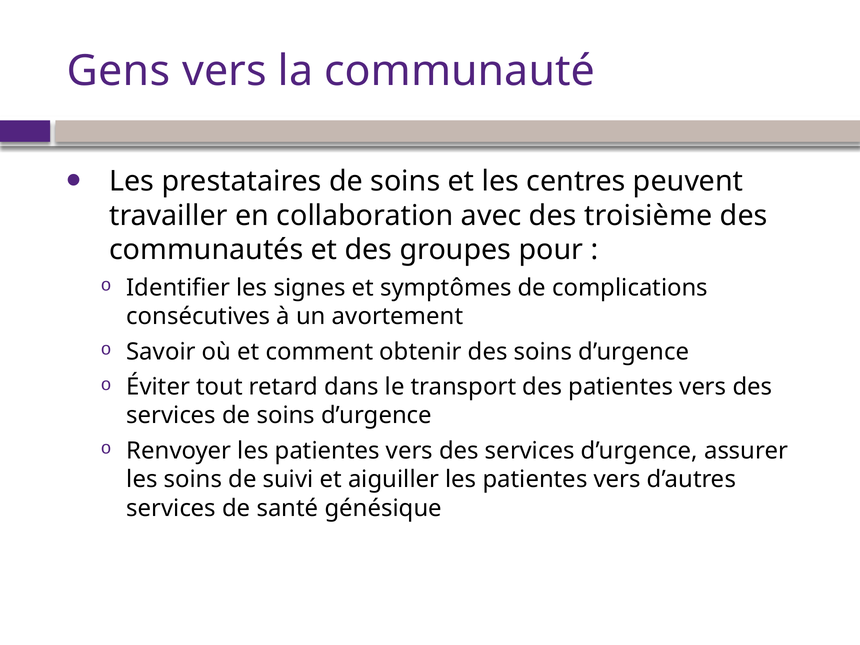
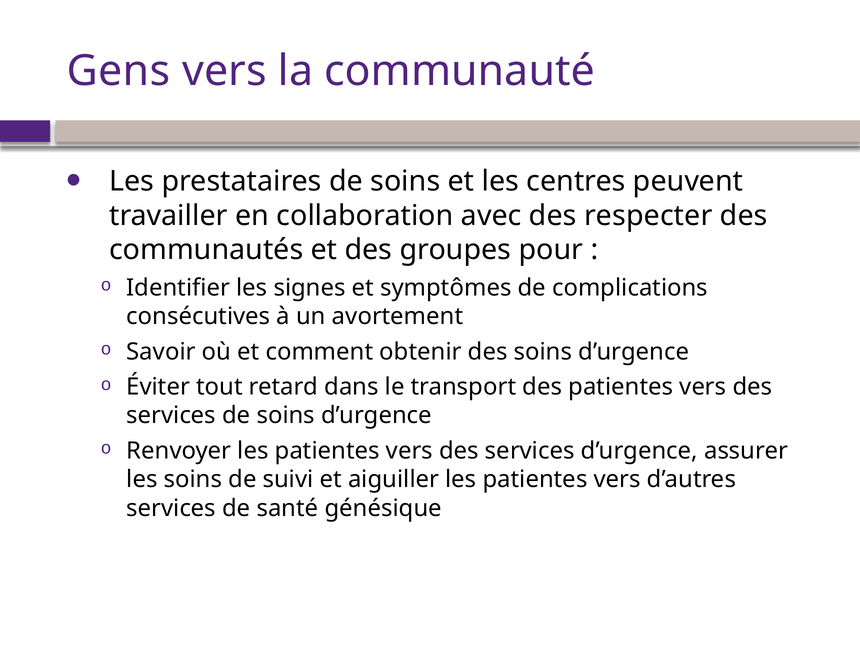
troisième: troisième -> respecter (648, 216)
